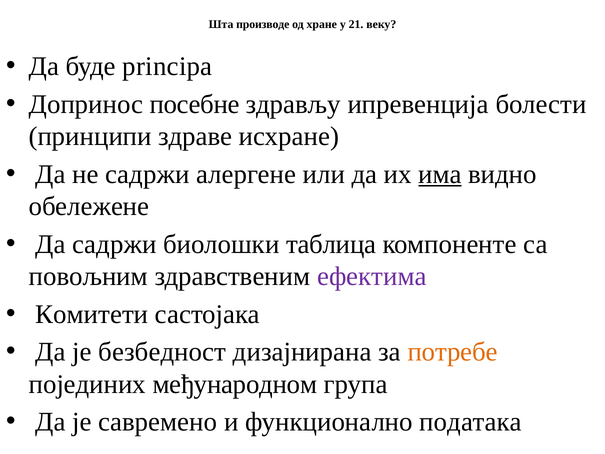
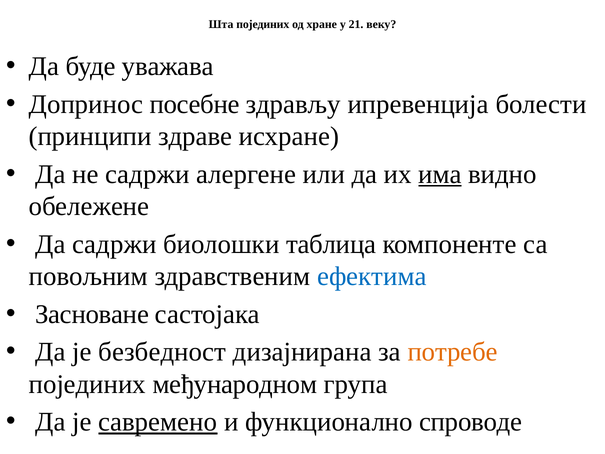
Шта производе: производе -> појединих (263, 25)
principa: principa -> уважава (168, 66)
ефектима colour: purple -> blue (372, 276)
Комитети: Комитети -> Засноване (92, 314)
савремено underline: none -> present (158, 422)
података: података -> спроводе (471, 422)
